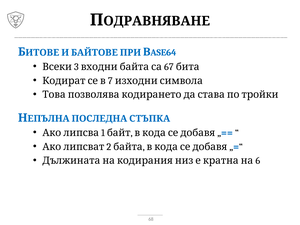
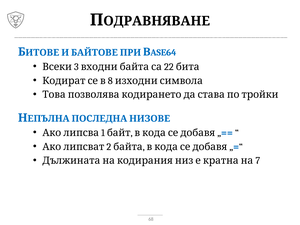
67: 67 -> 22 (169, 67)
7: 7 -> 8 (110, 81)
СТЪПКА: СТЪПКА -> НИЗОВЕ (150, 119)
6: 6 -> 7 (258, 161)
